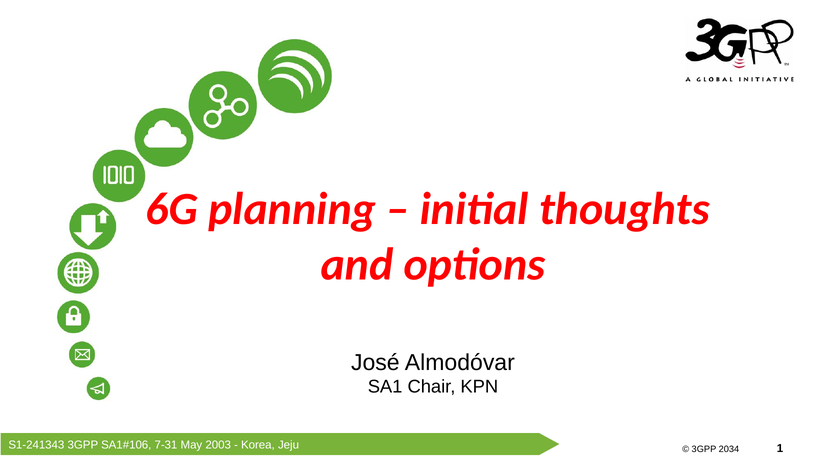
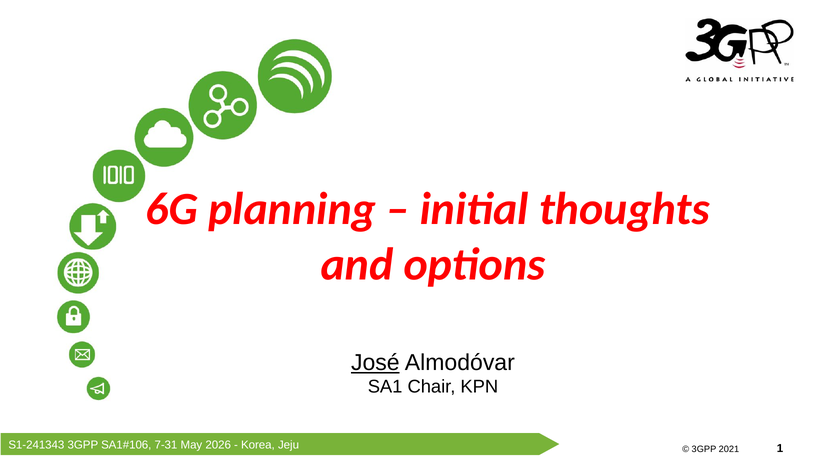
José underline: none -> present (375, 363)
2003: 2003 -> 2026 (218, 445)
2034: 2034 -> 2021 (729, 449)
